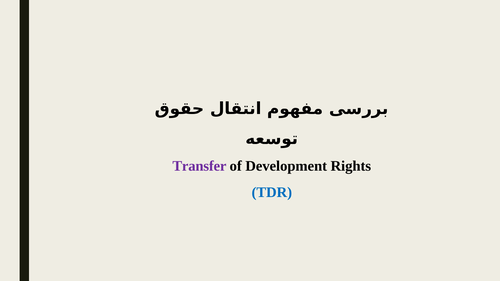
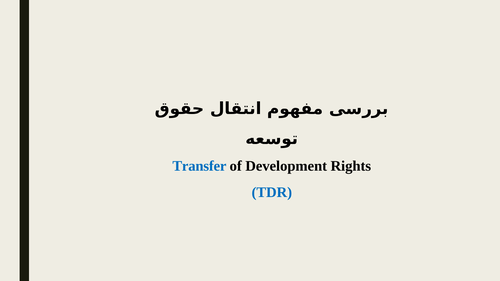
Transfer colour: purple -> blue (199, 166)
